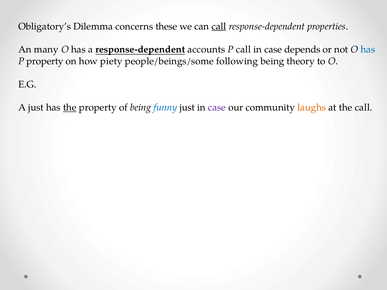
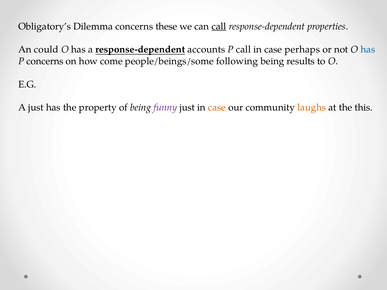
many: many -> could (46, 50)
depends: depends -> perhaps (302, 50)
P property: property -> concerns (45, 61)
piety: piety -> come (111, 61)
theory: theory -> results (301, 61)
the underline: present -> none (70, 108)
funny colour: blue -> purple (165, 108)
case colour: purple -> orange (217, 108)
the call: call -> this (364, 108)
